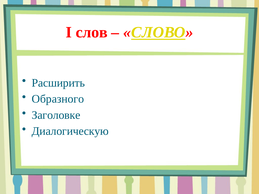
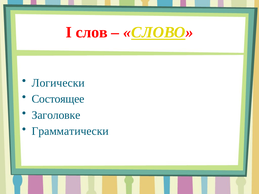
Расширить: Расширить -> Логически (58, 83)
Образного: Образного -> Состоящее (58, 99)
Диалогическую: Диалогическую -> Грамматически (70, 131)
